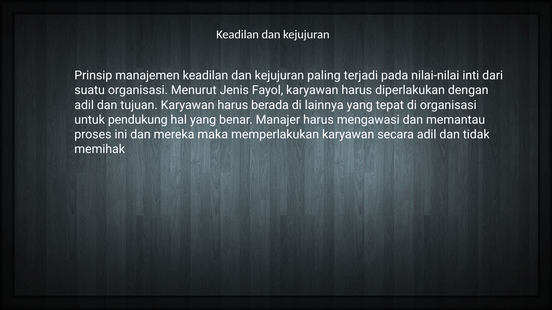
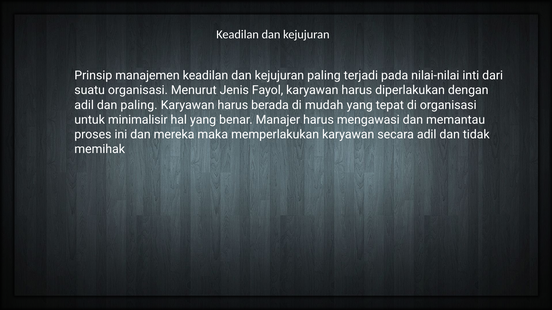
dan tujuan: tujuan -> paling (139, 105)
lainnya: lainnya -> mudah (324, 105)
pendukung: pendukung -> minimalisir (138, 120)
